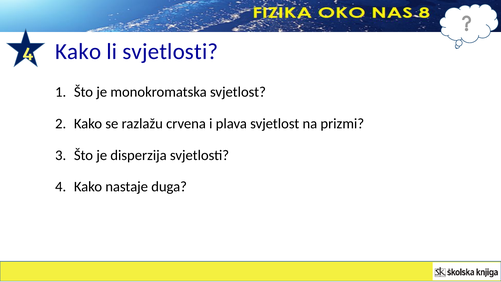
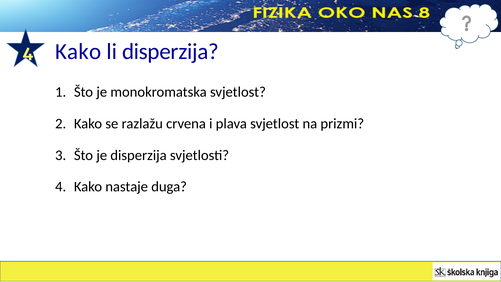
li svjetlosti: svjetlosti -> disperzija (170, 51)
